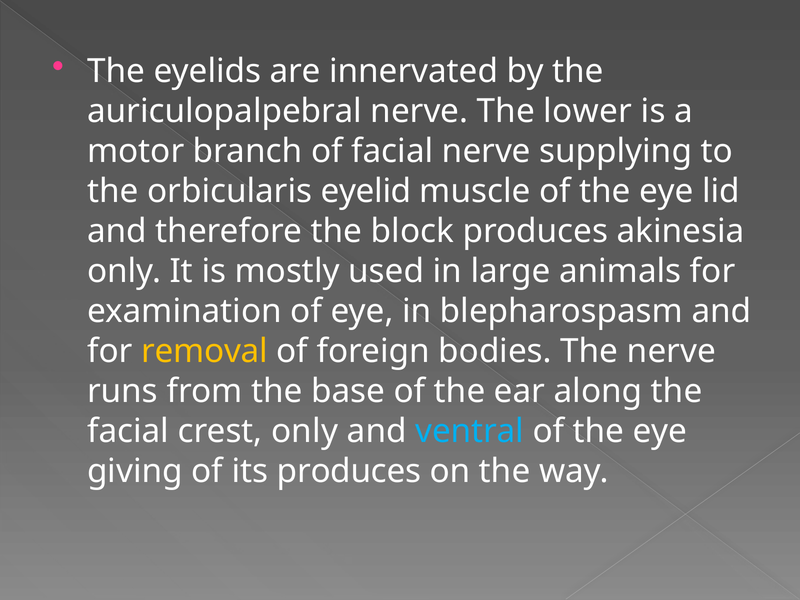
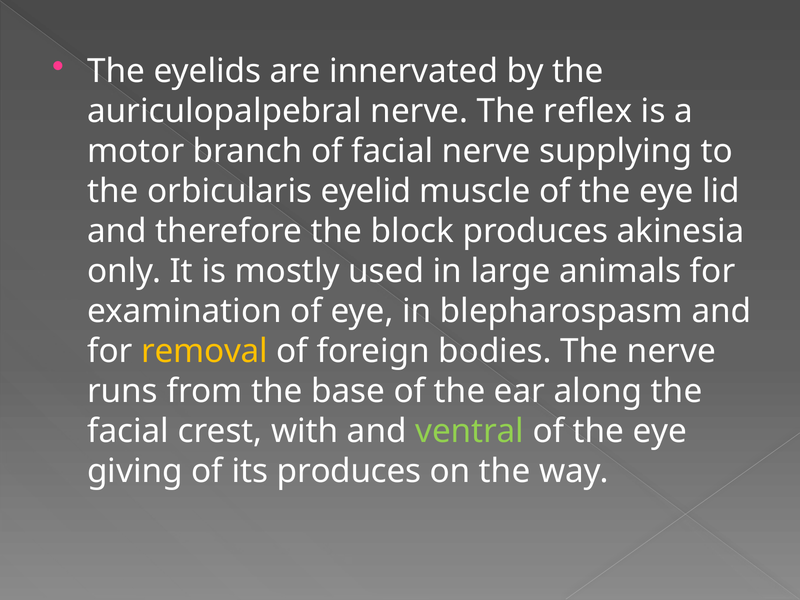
lower: lower -> reflex (588, 111)
crest only: only -> with (305, 431)
ventral colour: light blue -> light green (470, 431)
